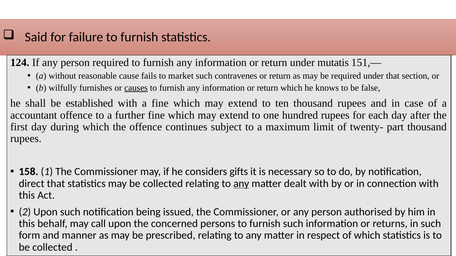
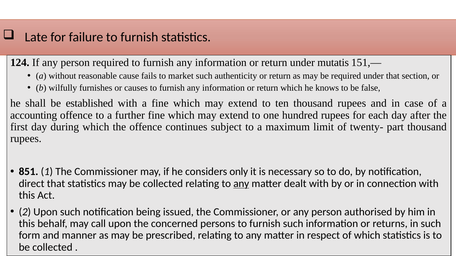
Said: Said -> Late (36, 37)
contravenes: contravenes -> authenticity (236, 76)
causes underline: present -> none (136, 88)
accountant: accountant -> accounting (34, 115)
158: 158 -> 851 (29, 172)
gifts: gifts -> only (239, 172)
